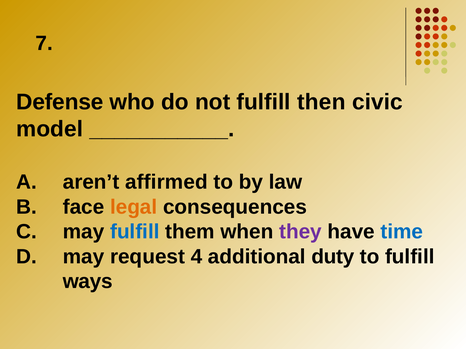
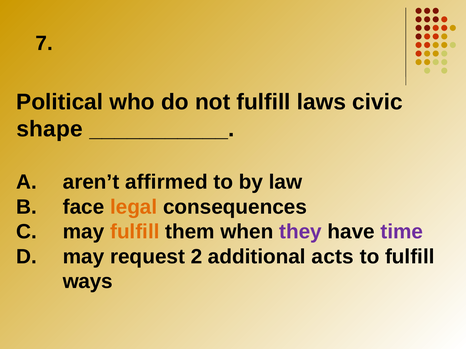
Defense: Defense -> Political (60, 102)
then: then -> laws (321, 102)
model: model -> shape (50, 129)
fulfill colour: blue -> orange (135, 232)
time colour: blue -> purple (402, 232)
4: 4 -> 2 (196, 257)
duty: duty -> acts (333, 257)
